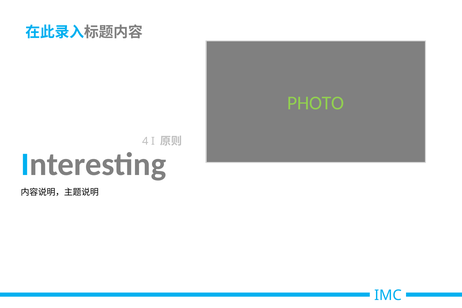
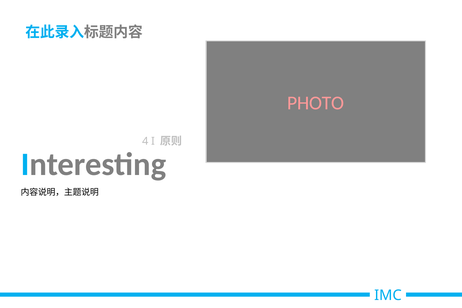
PHOTO colour: light green -> pink (316, 103)
